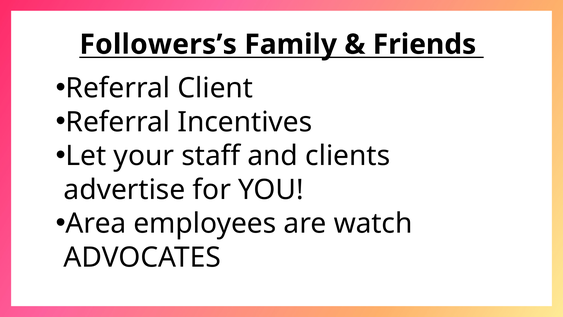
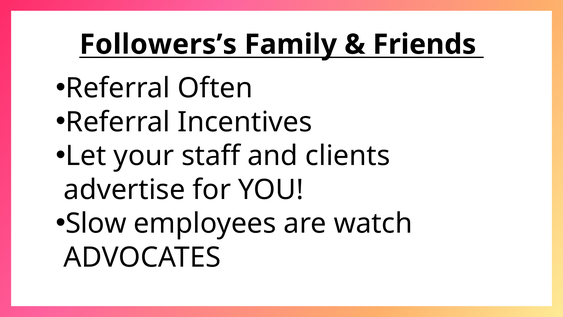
Client: Client -> Often (215, 88)
Area: Area -> Slow (96, 223)
